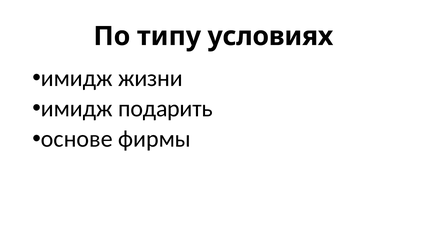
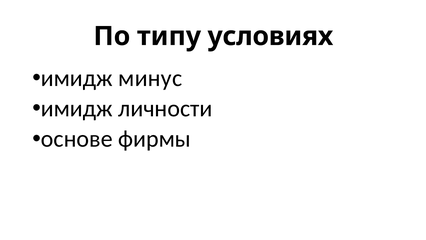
жизни: жизни -> минус (150, 78)
подарить: подарить -> личности (165, 108)
